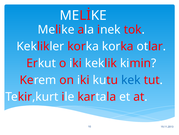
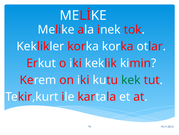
kek colour: blue -> green (131, 80)
